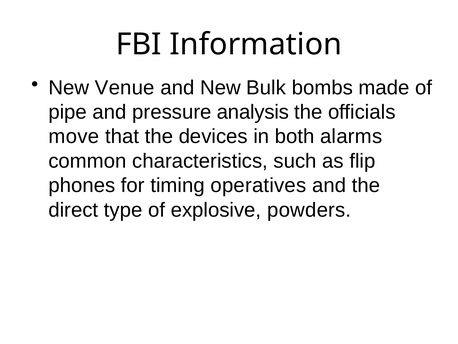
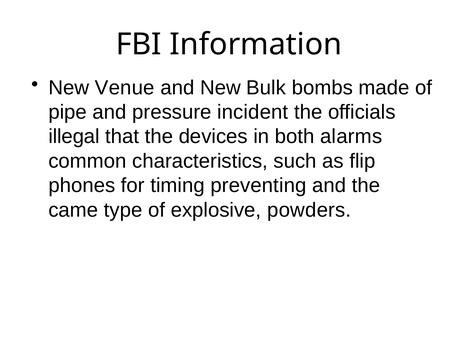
analysis: analysis -> incident (253, 112)
move: move -> illegal (74, 136)
operatives: operatives -> preventing (258, 185)
direct: direct -> came (73, 210)
